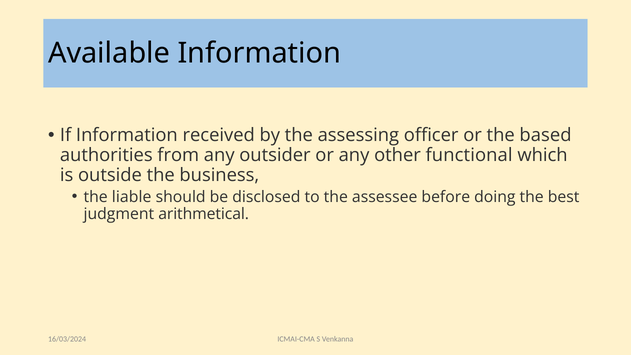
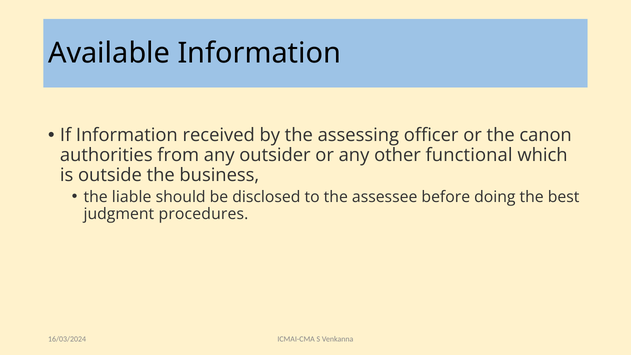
based: based -> canon (546, 135)
arithmetical: arithmetical -> procedures (203, 214)
